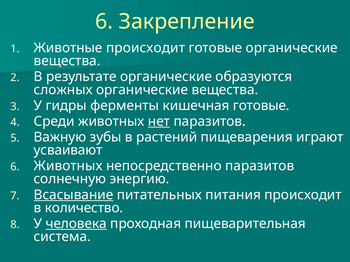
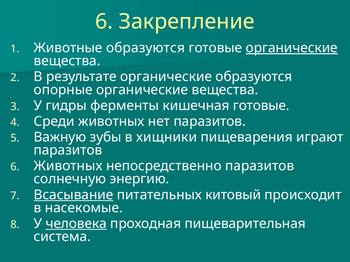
Животные происходит: происходит -> образуются (146, 48)
органические underline: none -> present (292, 48)
сложных: сложных -> опорные (63, 90)
нет underline: present -> none (159, 122)
растений: растений -> хищники (167, 137)
усваивают: усваивают -> паразитов (68, 150)
питания: питания -> китовый (233, 195)
количество: количество -> насекомые (84, 208)
